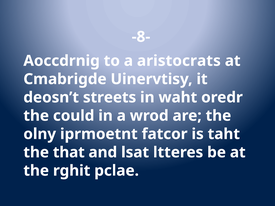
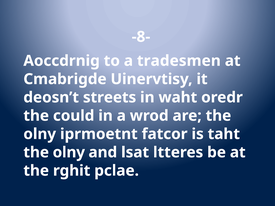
aristocrats: aristocrats -> tradesmen (179, 61)
that: that -> olny (69, 153)
